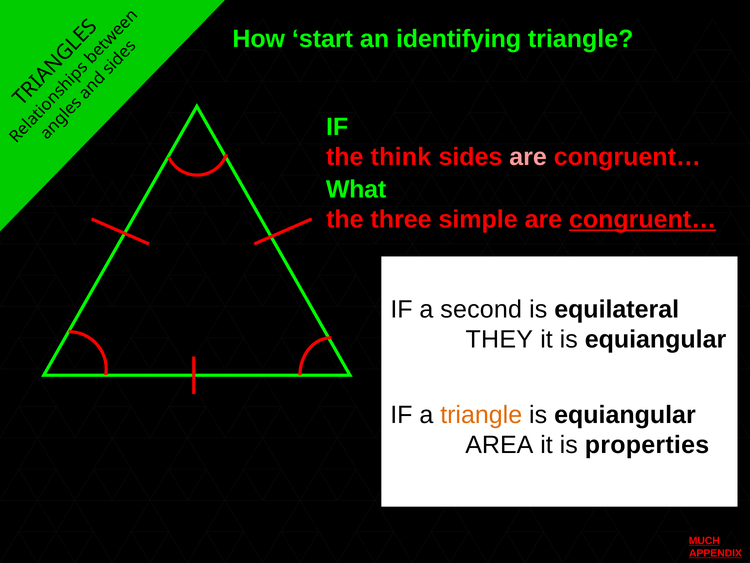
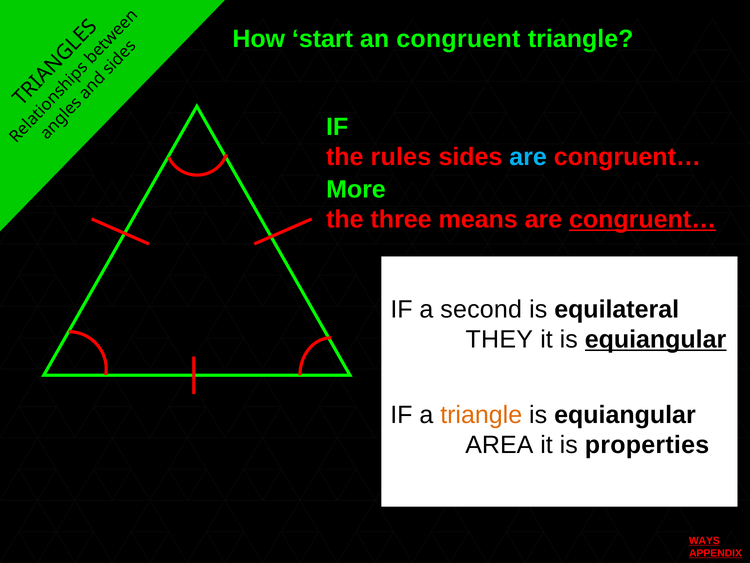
identifying: identifying -> congruent (458, 39)
think: think -> rules (401, 157)
are colour: pink -> light blue (528, 157)
What: What -> More (356, 189)
simple: simple -> means (478, 219)
equiangular underline: none -> present (656, 339)
MUCH: MUCH -> WAYS (704, 540)
